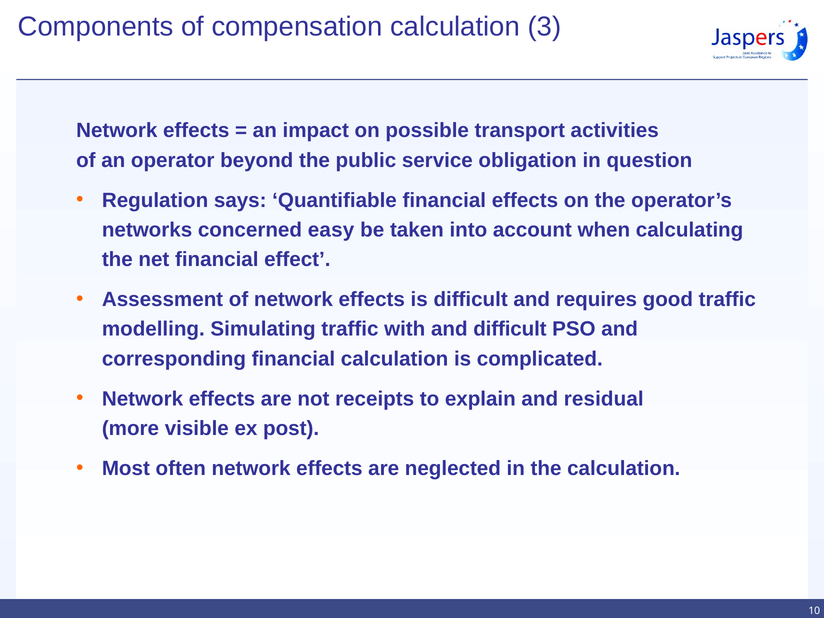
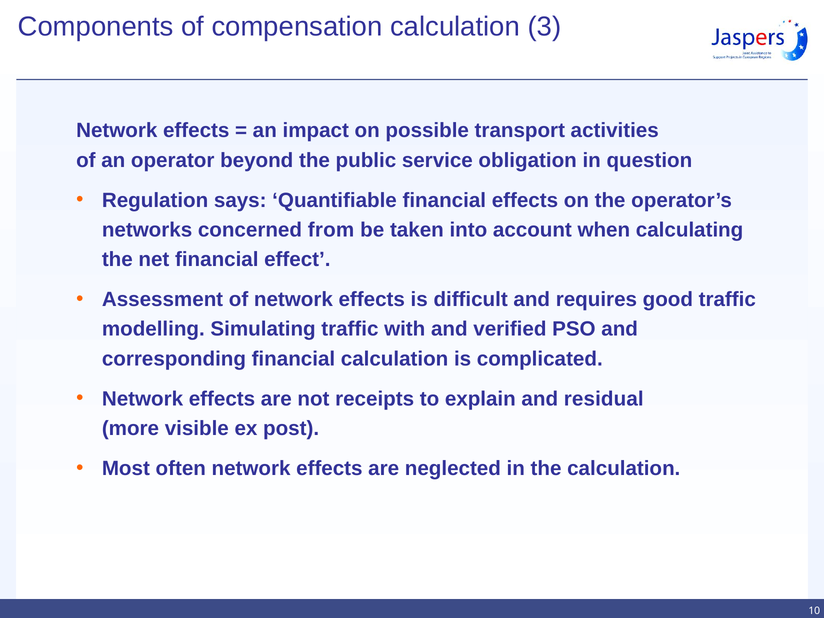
easy: easy -> from (331, 230)
and difficult: difficult -> verified (510, 329)
